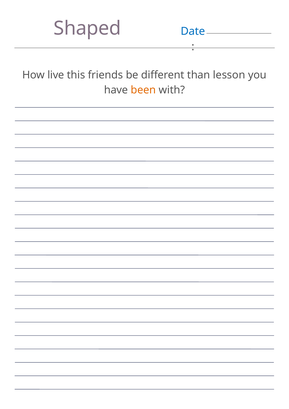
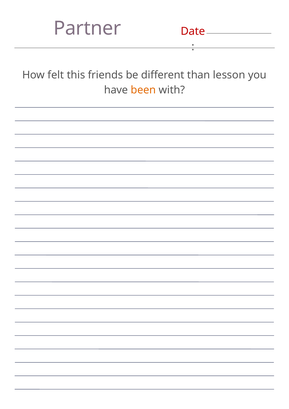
Shaped: Shaped -> Partner (87, 28)
Date colour: blue -> red (193, 31)
live: live -> felt (56, 75)
